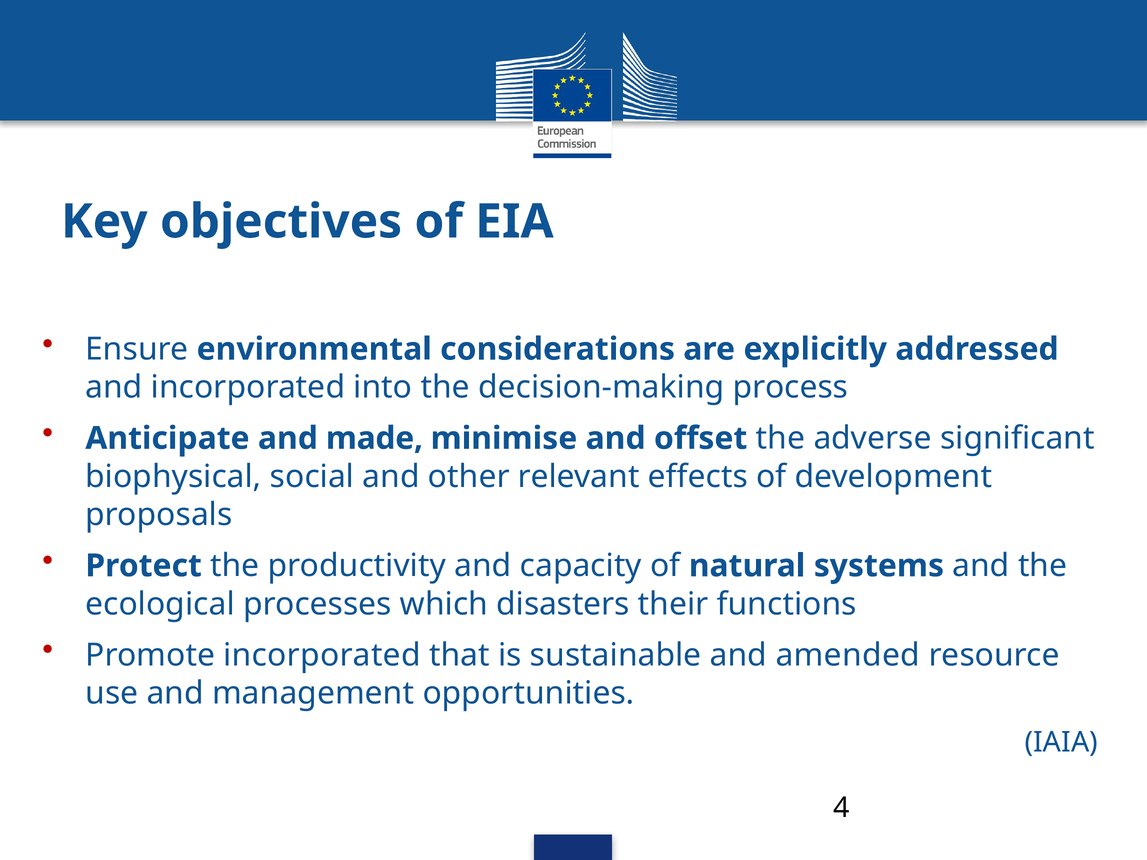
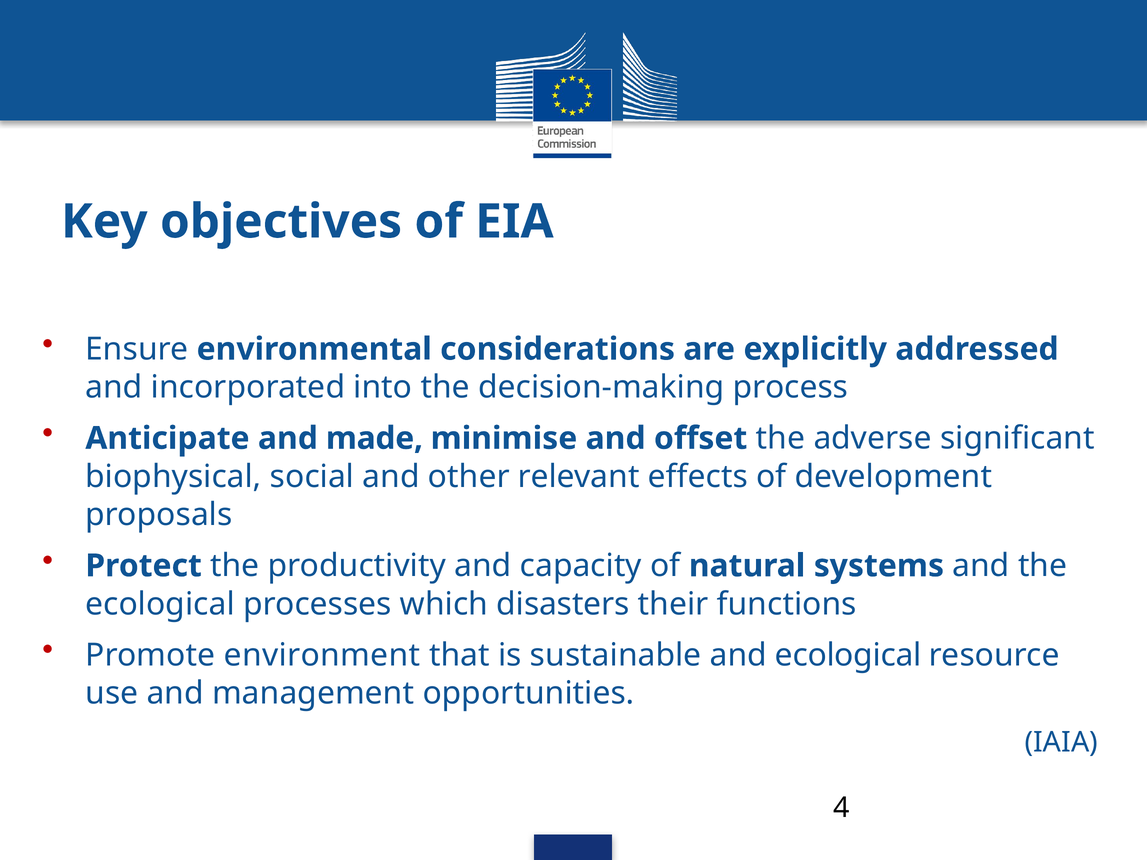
Promote incorporated: incorporated -> environment (322, 655)
and amended: amended -> ecological (848, 655)
